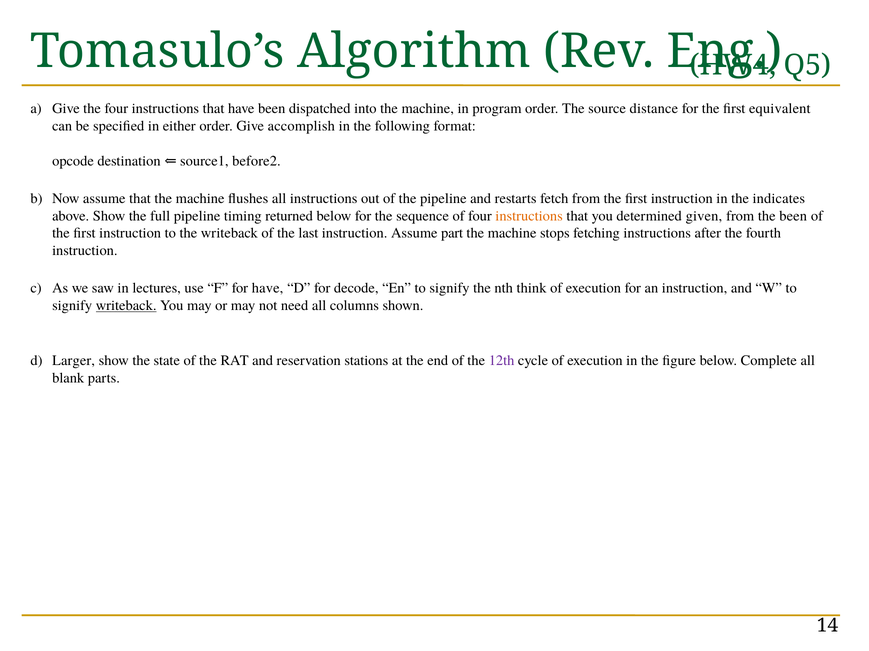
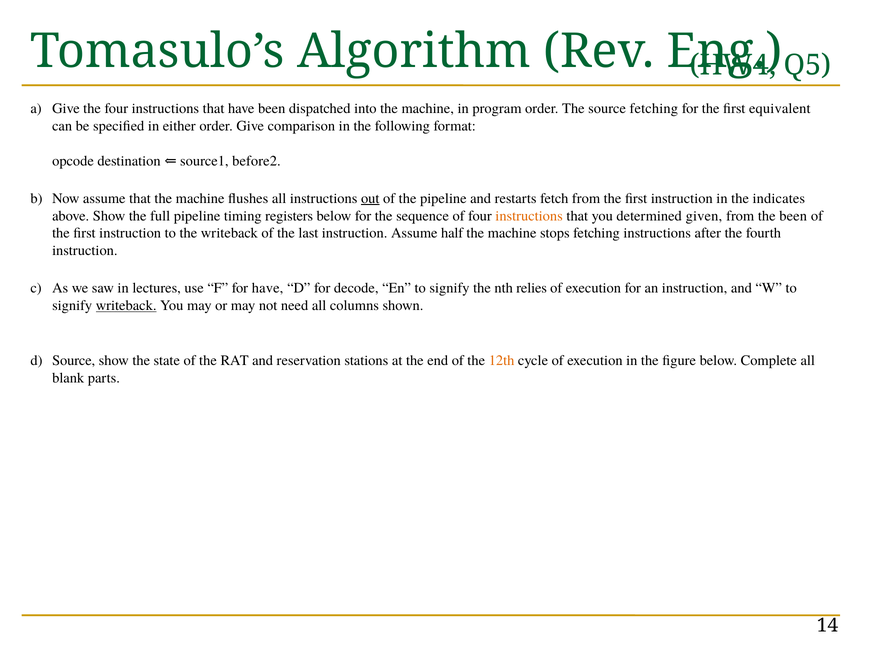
source distance: distance -> fetching (654, 109)
accomplish: accomplish -> comparison (301, 126)
out underline: none -> present (370, 199)
returned: returned -> registers (289, 216)
part: part -> half (452, 233)
think: think -> relies (532, 288)
d Larger: Larger -> Source (74, 361)
12th colour: purple -> orange (502, 361)
